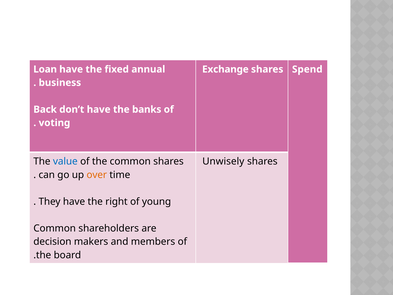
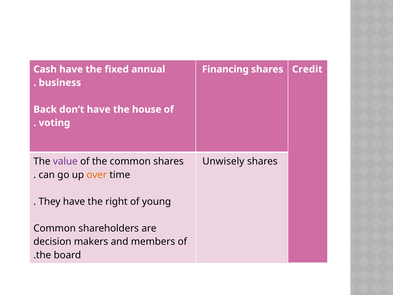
Loan: Loan -> Cash (45, 69)
Exchange: Exchange -> Financing (225, 69)
Spend: Spend -> Credit (307, 69)
banks: banks -> house (147, 109)
value colour: blue -> purple (65, 161)
